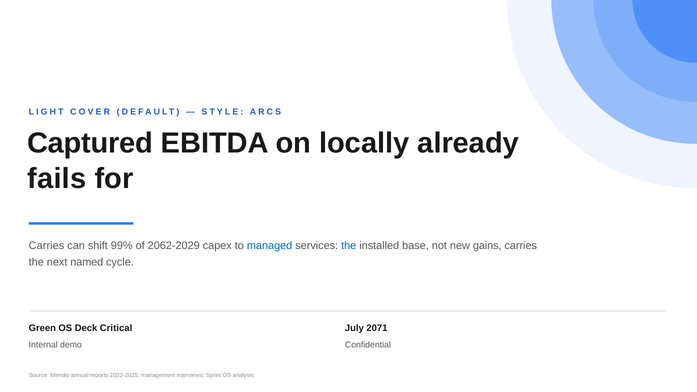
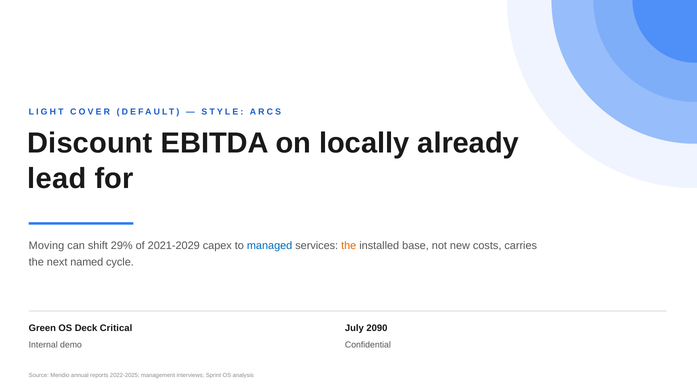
Captured: Captured -> Discount (90, 143)
fails: fails -> lead (57, 179)
Carries: Carries -> Moving (46, 246)
99%: 99% -> 29% (122, 246)
2062-2029: 2062-2029 -> 2021-2029 (174, 246)
the colour: blue -> orange (349, 246)
gains: gains -> costs (487, 246)
2071: 2071 -> 2090 (377, 328)
